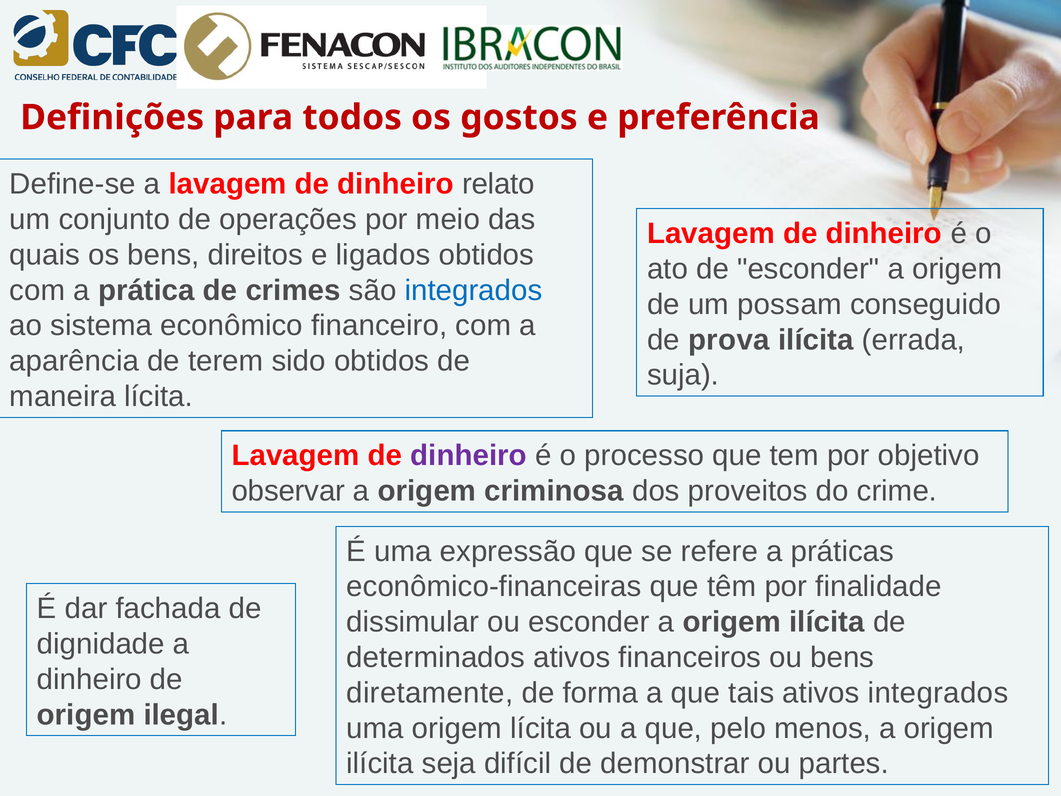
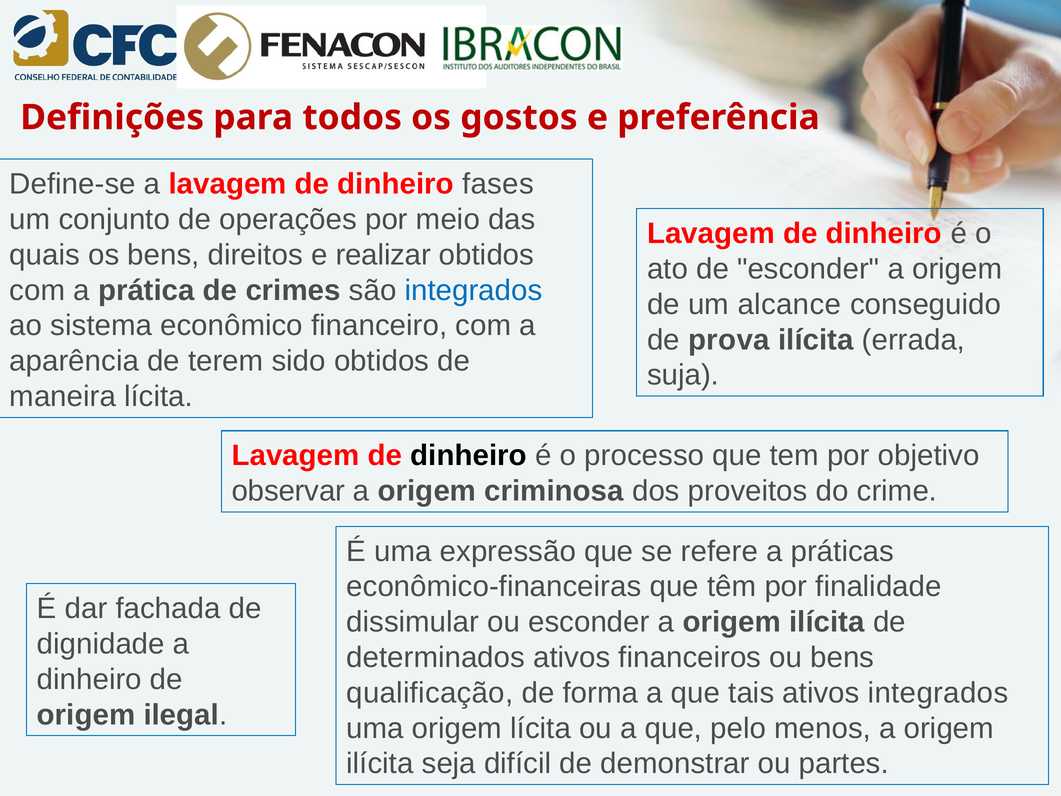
relato: relato -> fases (498, 184)
ligados: ligados -> realizar (383, 255)
possam: possam -> alcance (789, 304)
dinheiro colour: purple -> black (469, 456)
diretamente: diretamente -> qualificação (430, 693)
